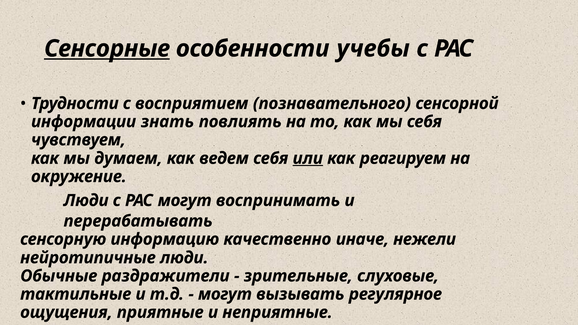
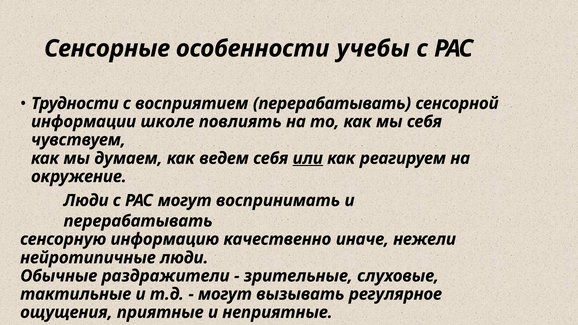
Сенсорные underline: present -> none (107, 49)
восприятием познавательного: познавательного -> перерабатывать (332, 103)
знать: знать -> школе (167, 122)
